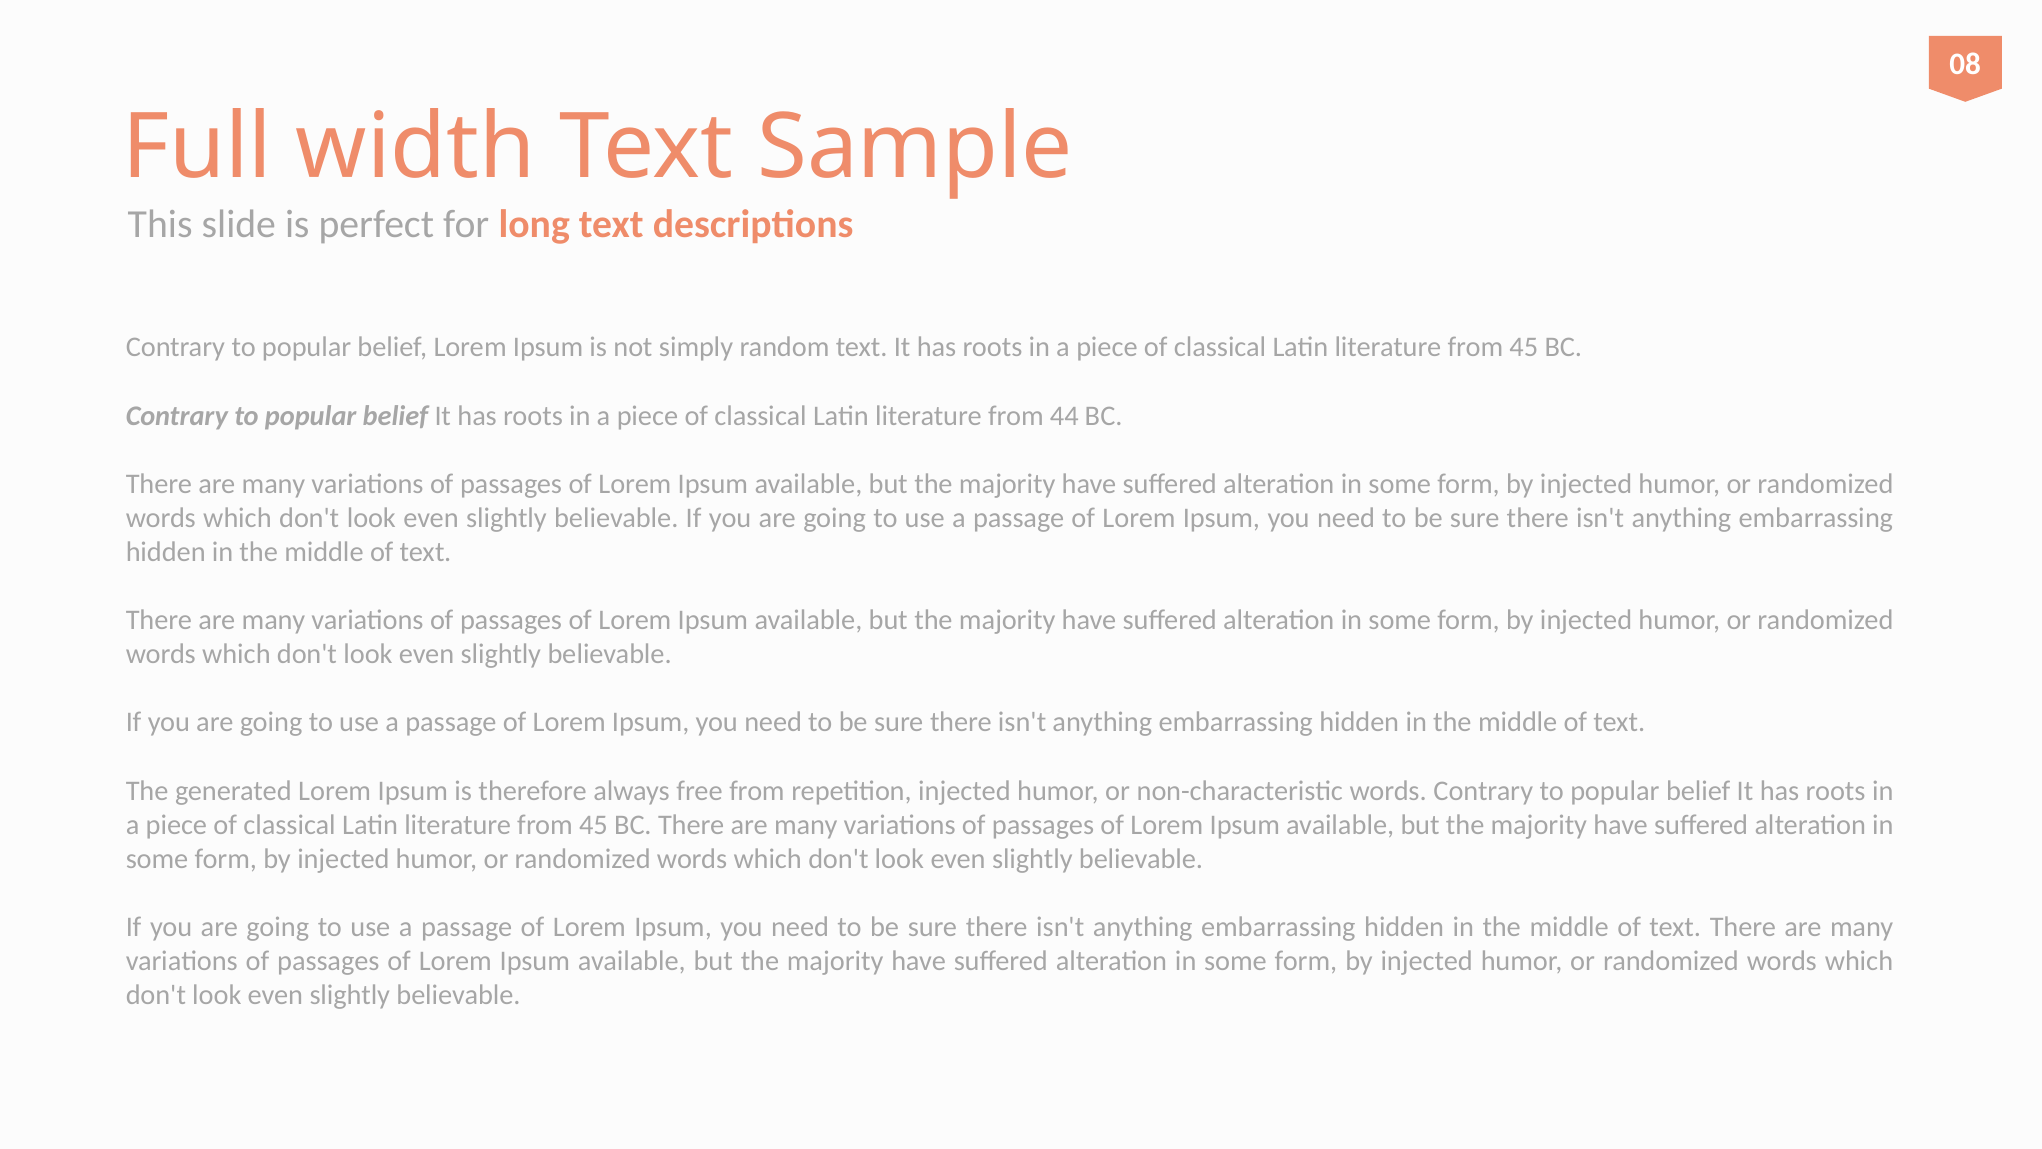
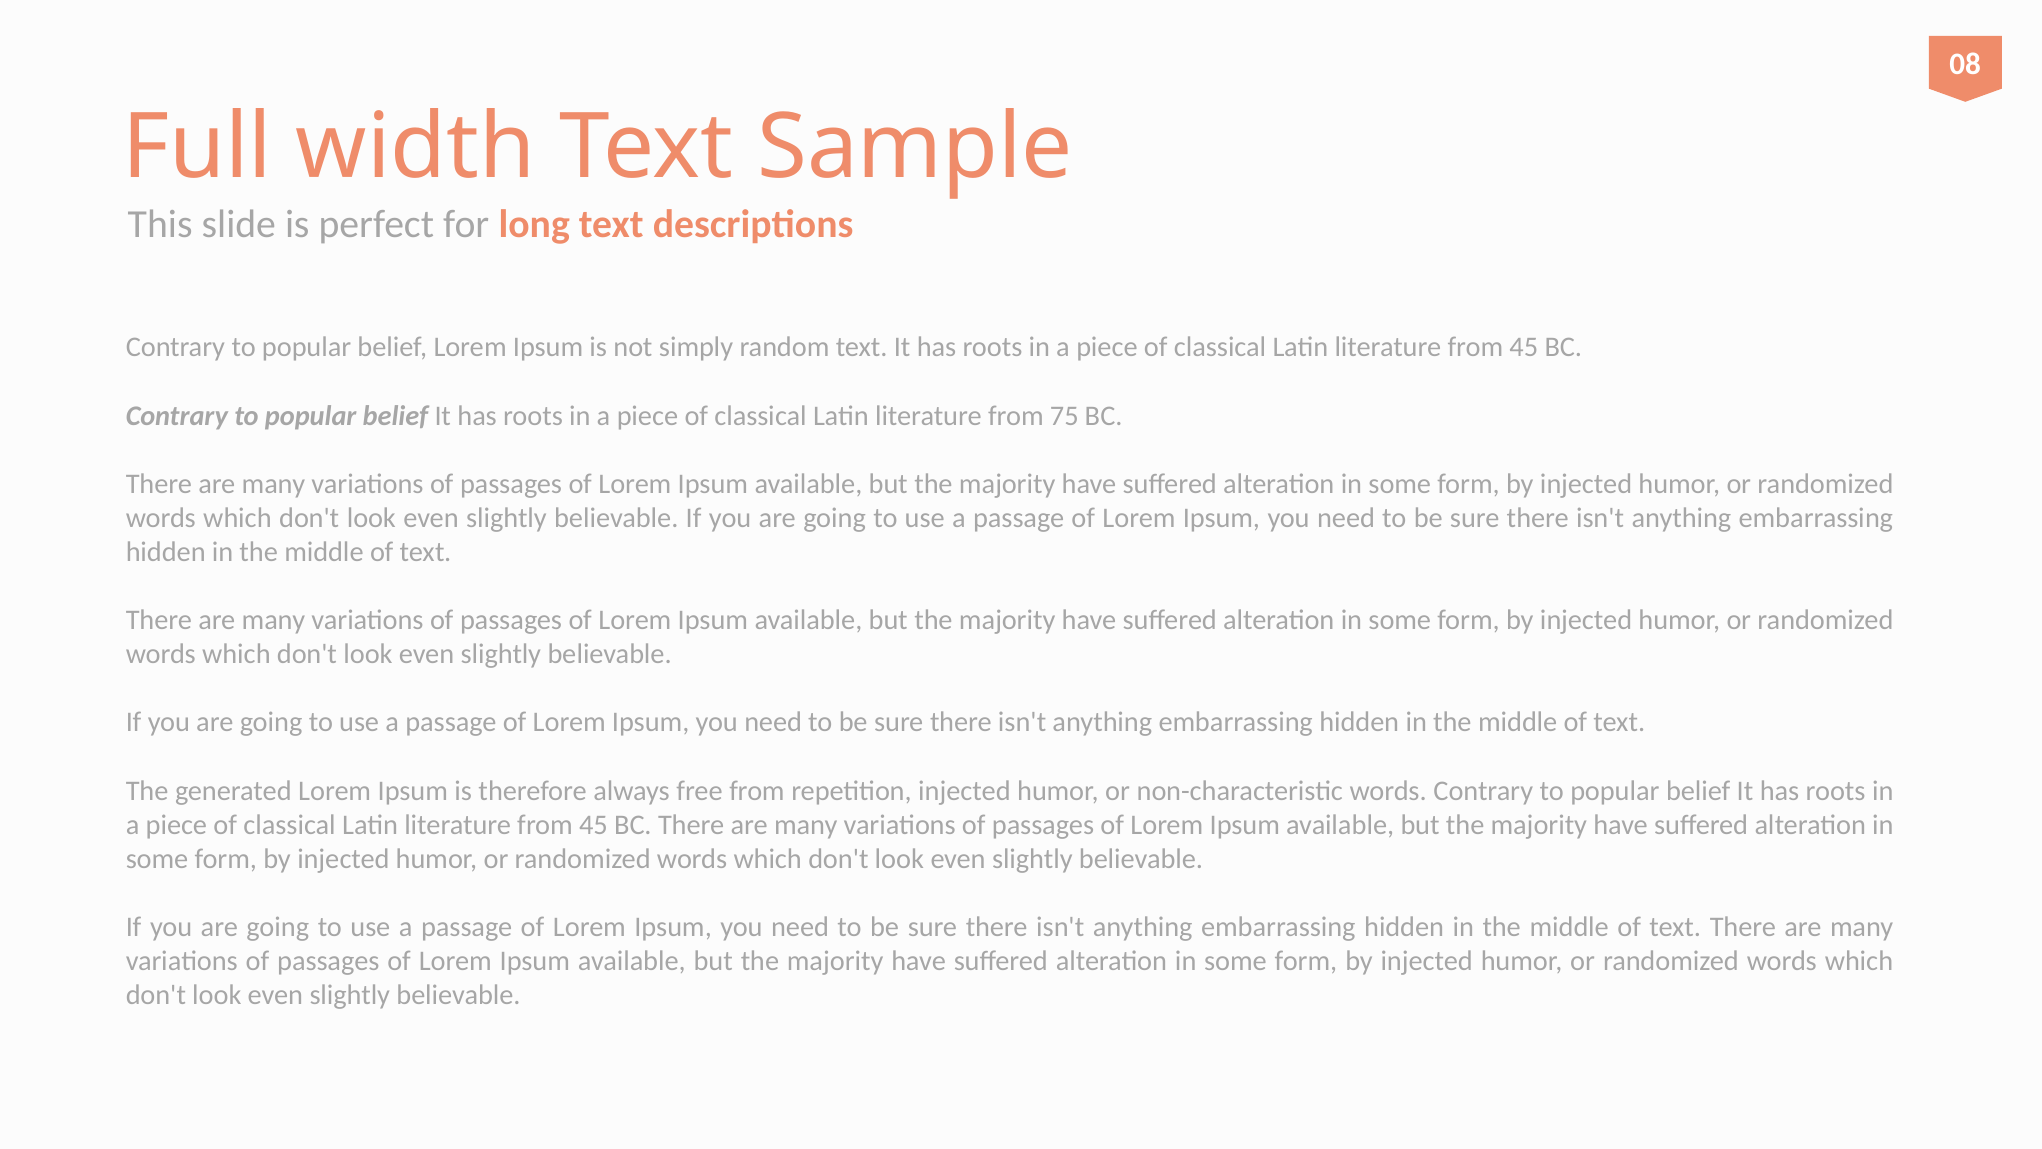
44: 44 -> 75 (1064, 416)
